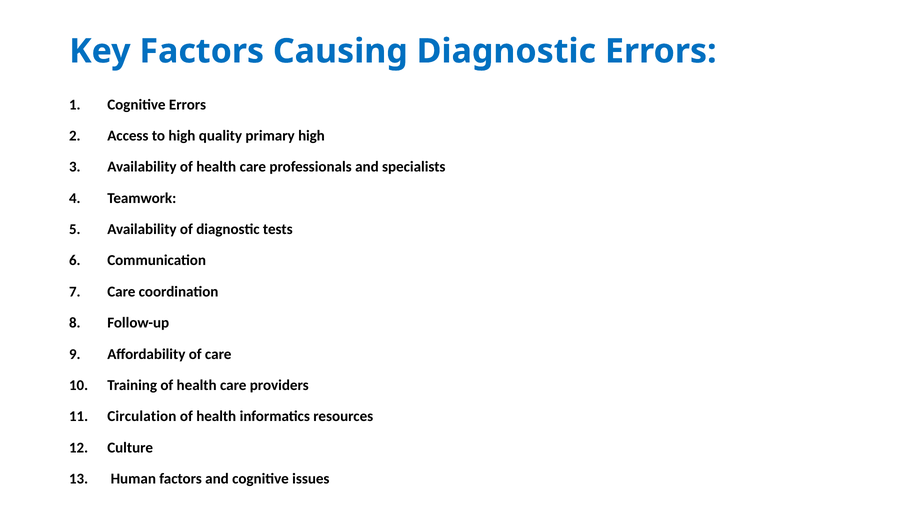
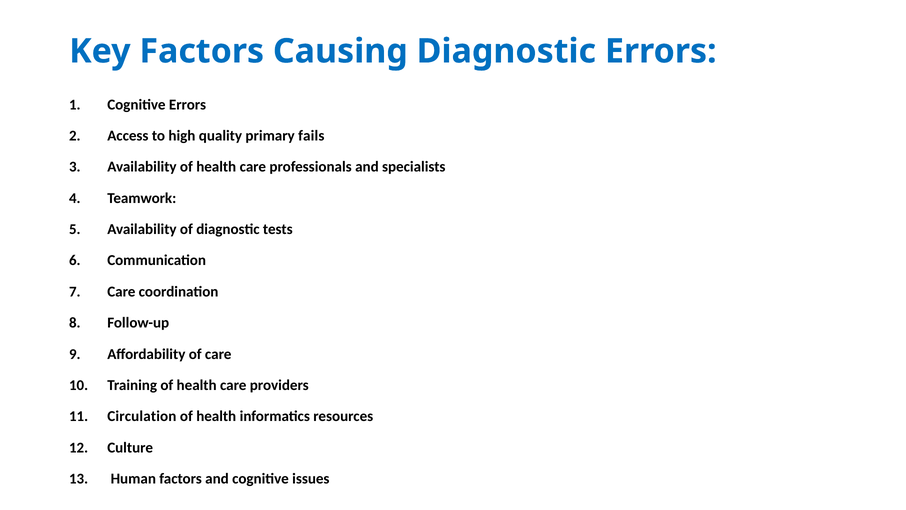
primary high: high -> fails (311, 136)
